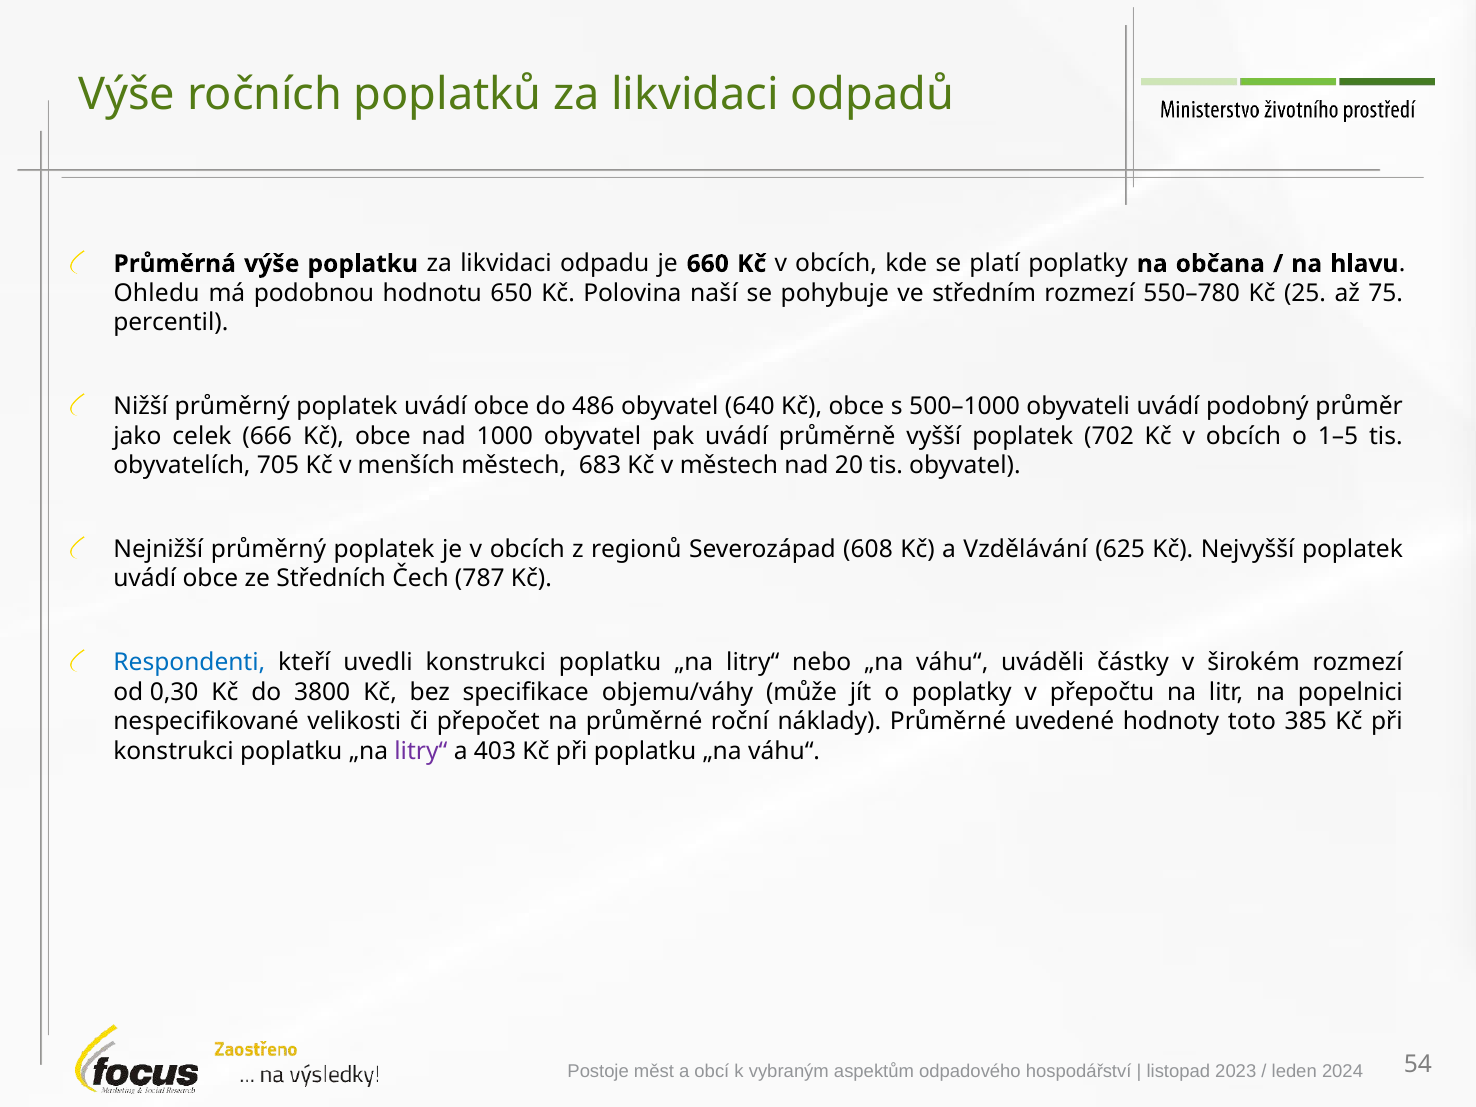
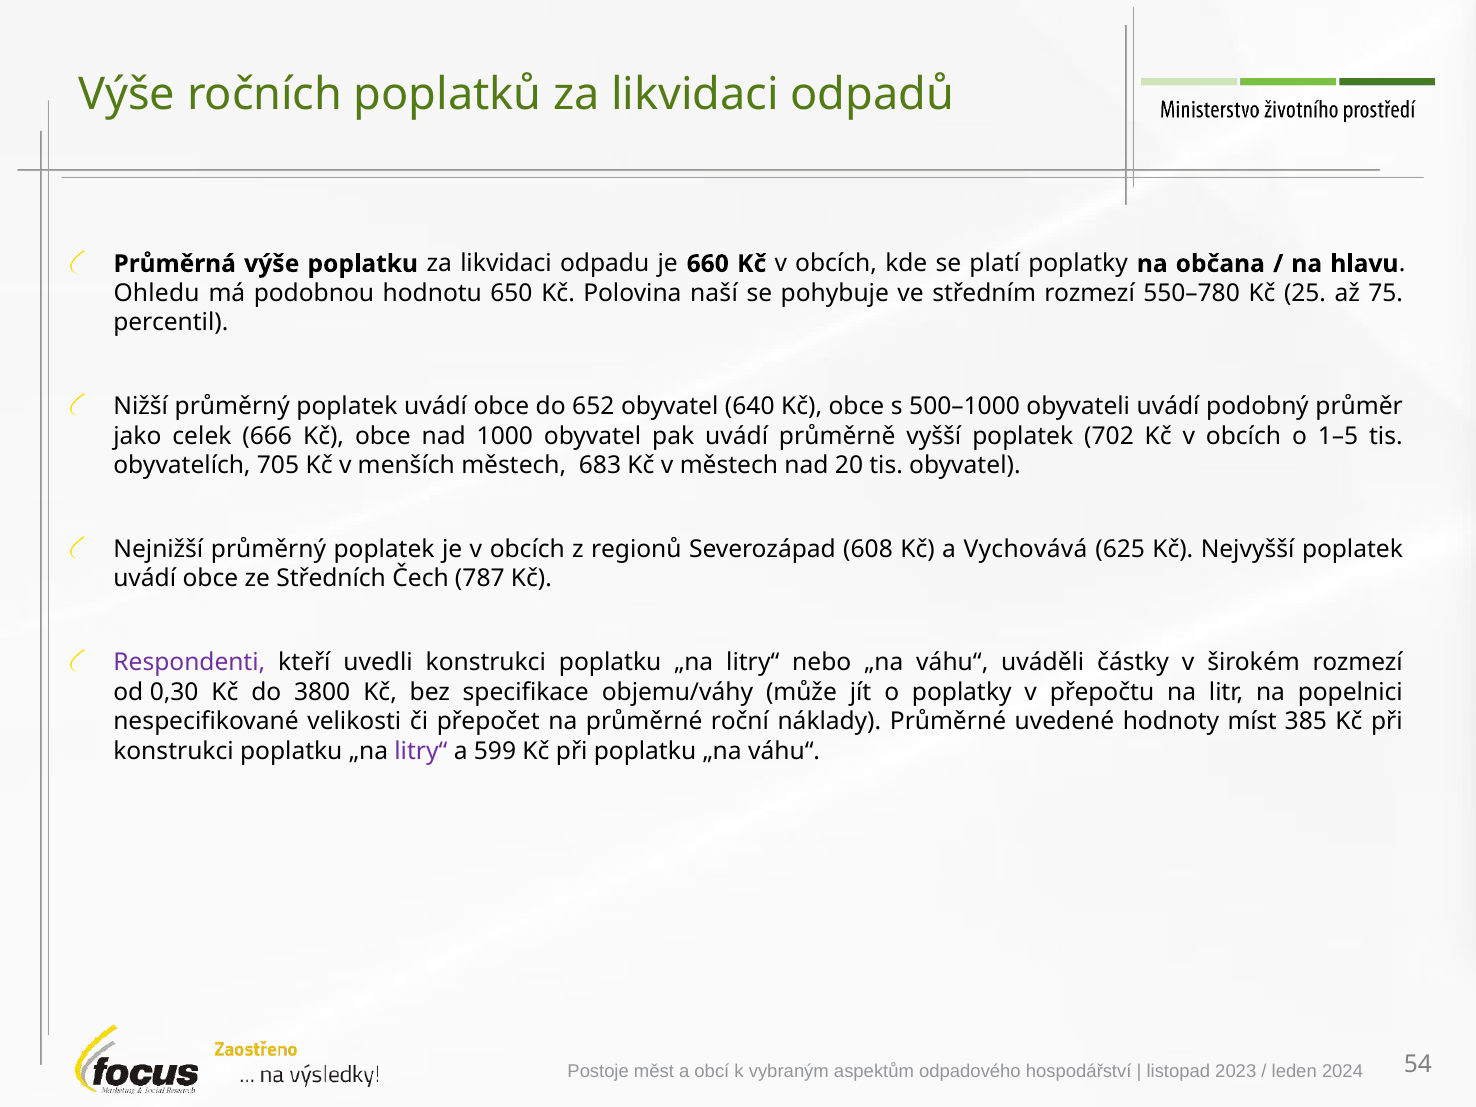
486: 486 -> 652 (593, 407)
Vzdělávání: Vzdělávání -> Vychovává (1026, 549)
Respondenti colour: blue -> purple (189, 662)
toto: toto -> míst (1252, 721)
403: 403 -> 599 (495, 751)
